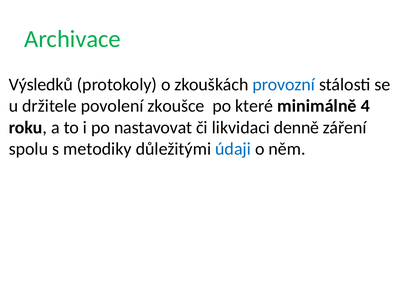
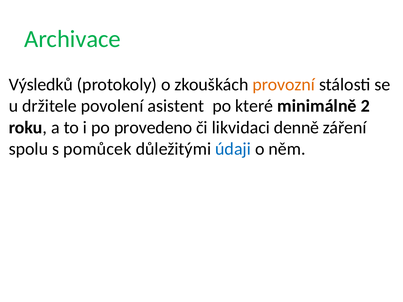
provozní colour: blue -> orange (284, 85)
zkoušce: zkoušce -> asistent (176, 106)
4: 4 -> 2 (365, 106)
nastavovat: nastavovat -> provedeno (153, 128)
metodiky: metodiky -> pomůcek (97, 149)
